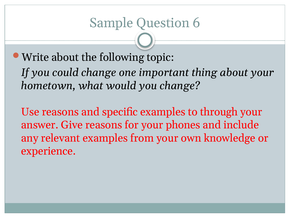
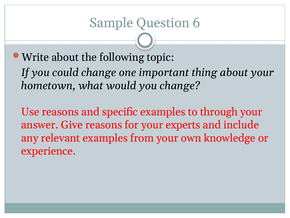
phones: phones -> experts (183, 125)
